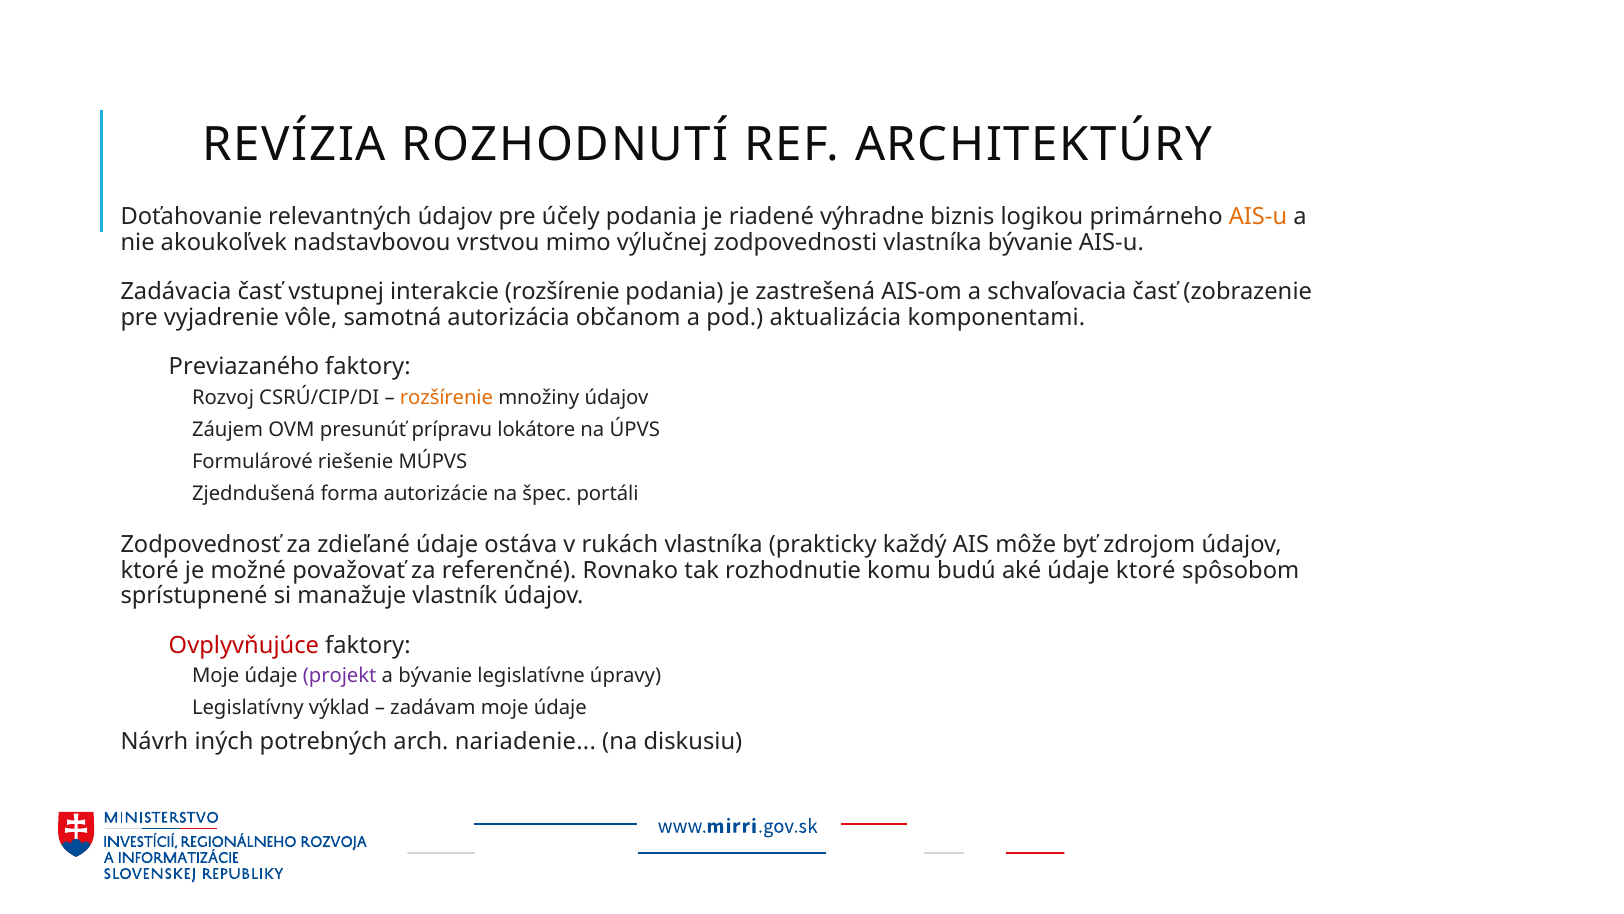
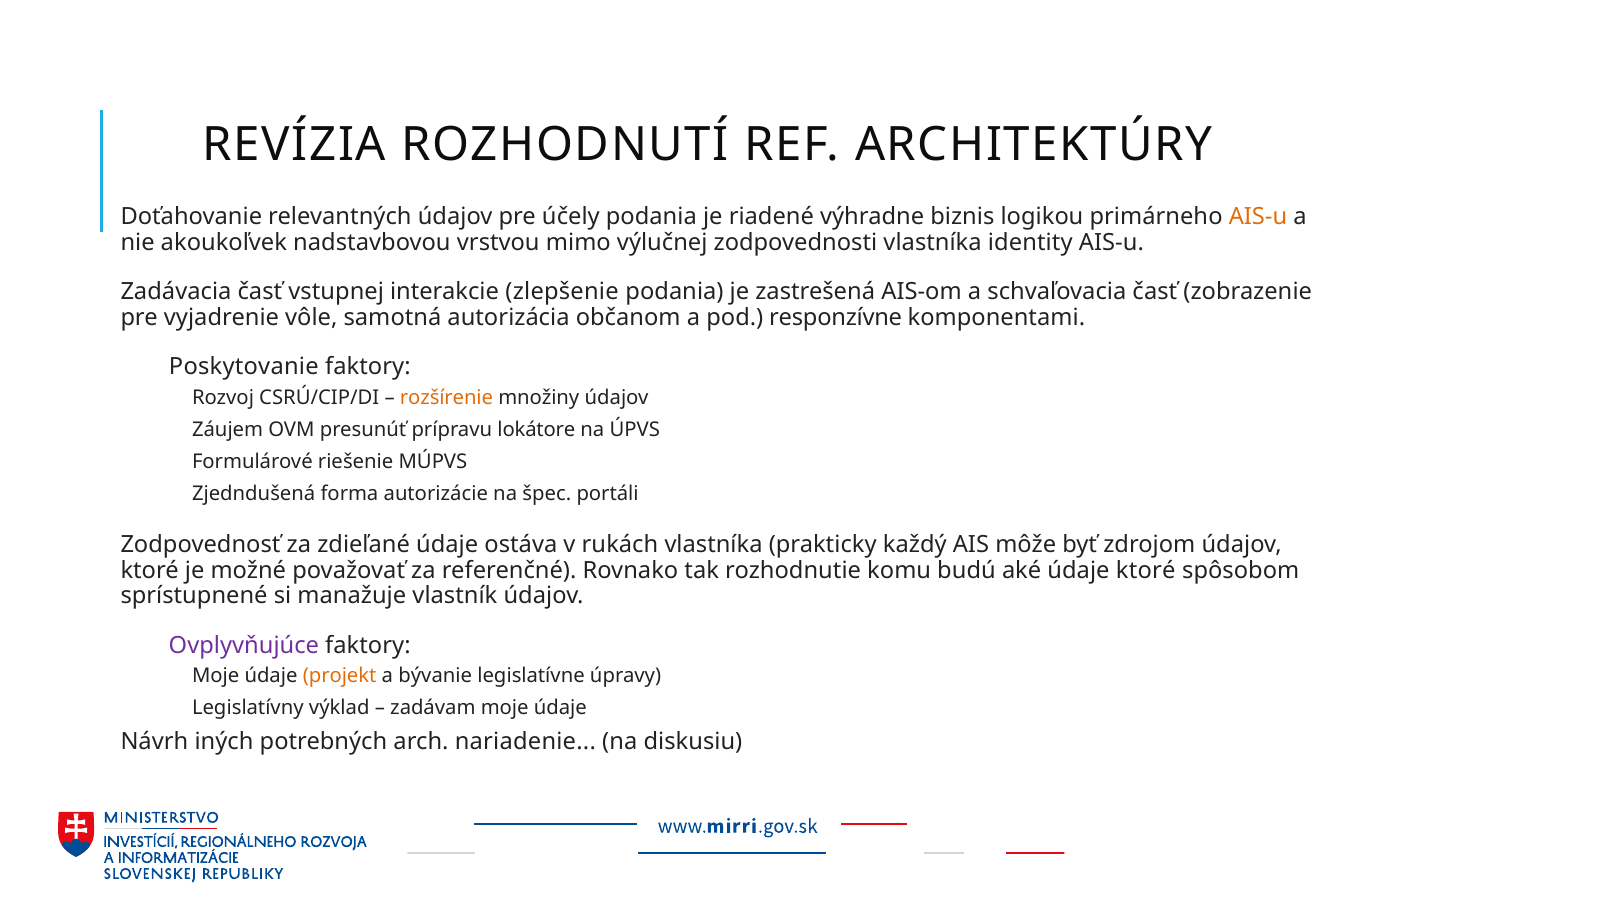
vlastníka bývanie: bývanie -> identity (1030, 243)
interakcie rozšírenie: rozšírenie -> zlepšenie (562, 292)
aktualizácia: aktualizácia -> responzívne (836, 317)
Previazaného: Previazaného -> Poskytovanie (244, 367)
Ovplyvňujúce colour: red -> purple (244, 645)
projekt colour: purple -> orange (340, 675)
